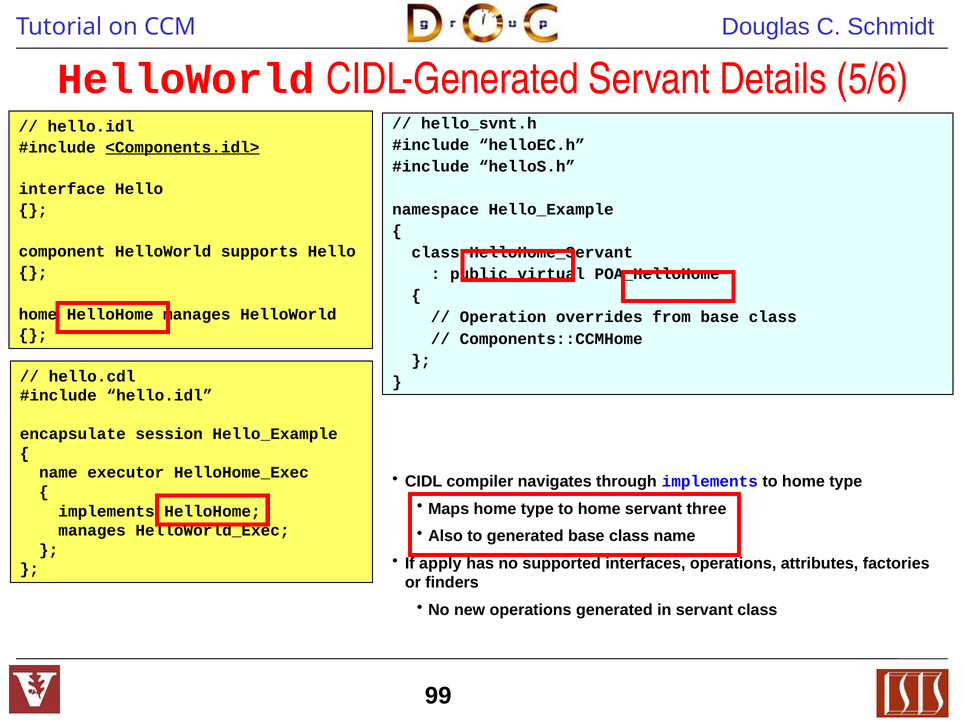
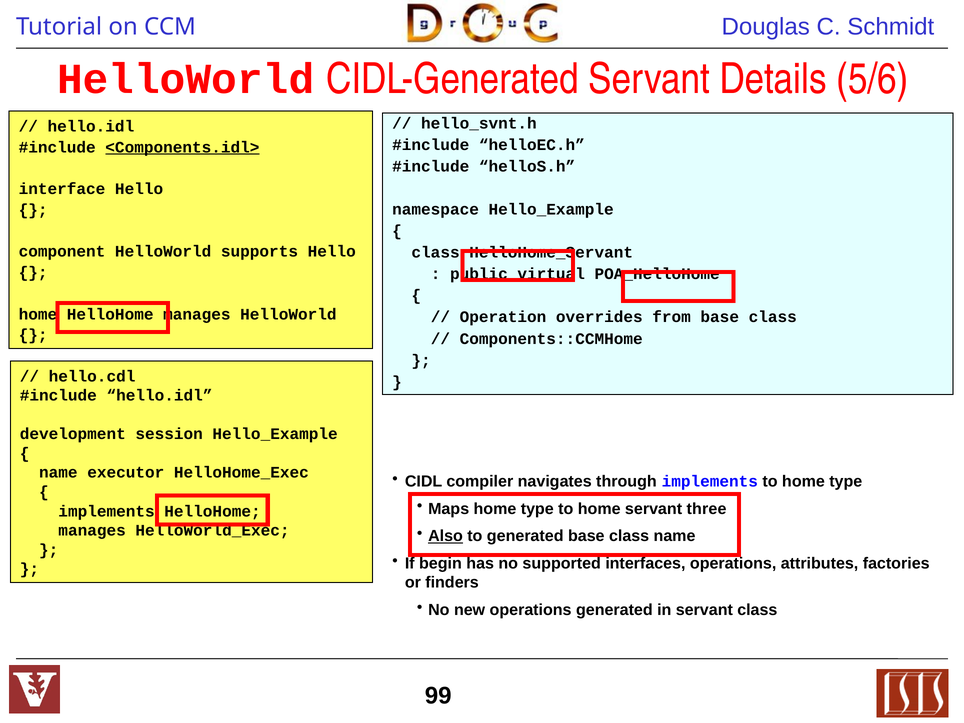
encapsulate: encapsulate -> development (73, 434)
Also underline: none -> present (446, 536)
apply: apply -> begin (440, 563)
